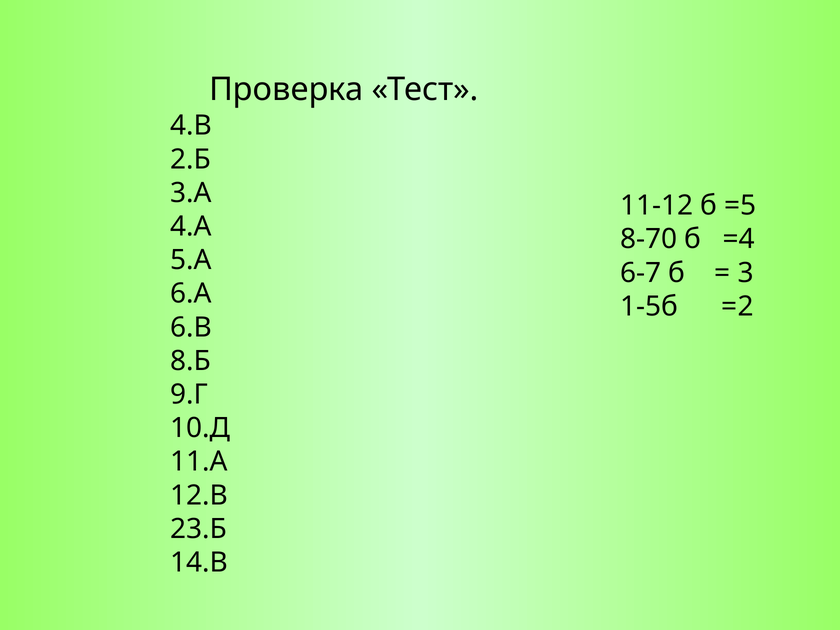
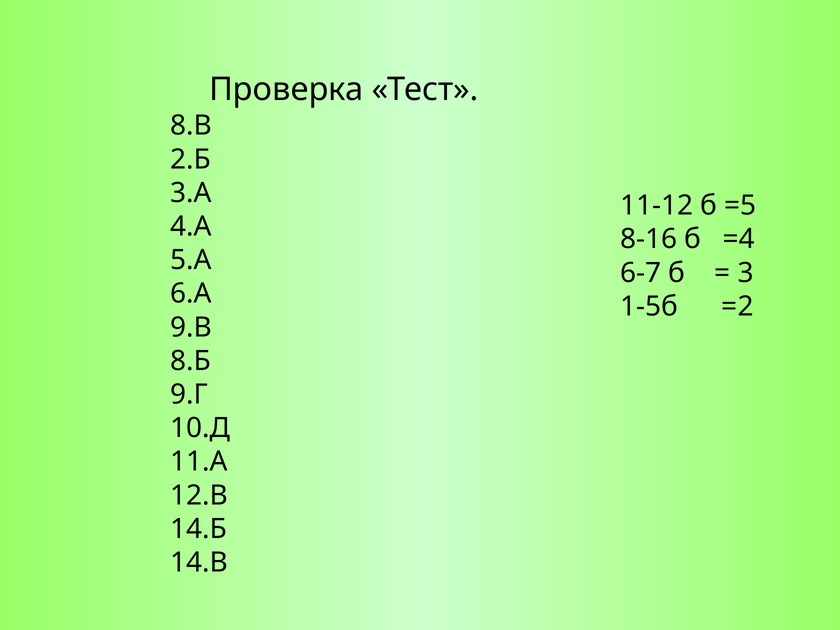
4.В: 4.В -> 8.В (191, 126)
8-70: 8-70 -> 8-16 (649, 239)
6.В: 6.В -> 9.В (191, 327)
23.Б: 23.Б -> 14.Б (199, 529)
